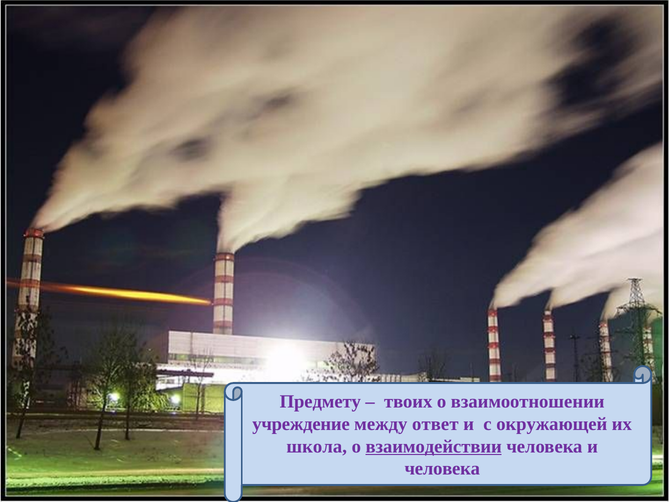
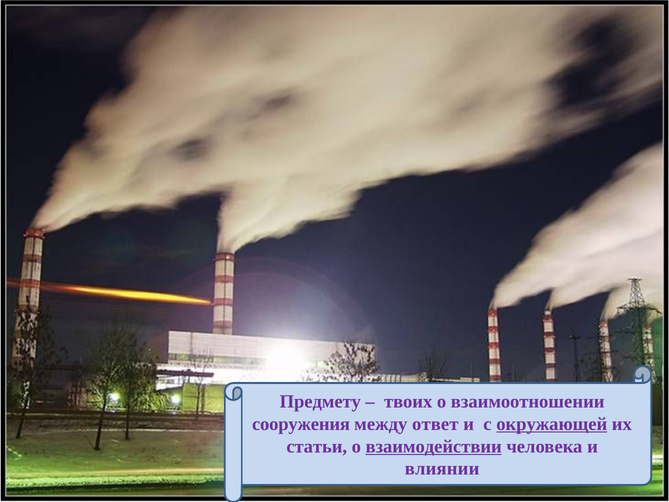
учреждение: учреждение -> сооружения (301, 424)
окружающей underline: none -> present (552, 424)
школа: школа -> статьи (317, 446)
человека: человека -> влиянии (442, 469)
